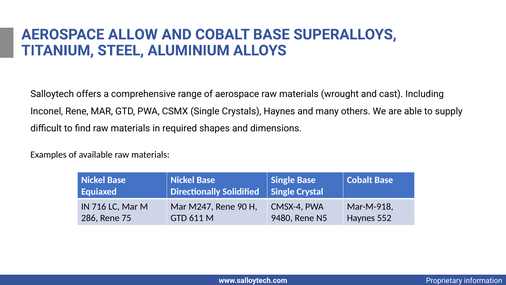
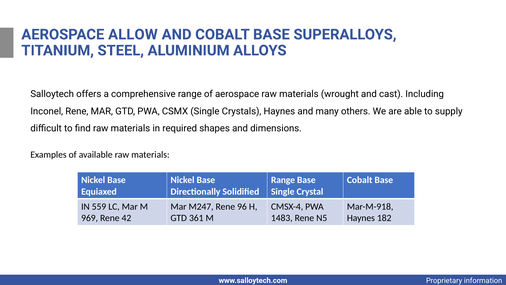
Single: Single -> Range (283, 180)
716: 716 -> 559 (99, 206)
90: 90 -> 96 (242, 206)
286: 286 -> 969 (90, 218)
75: 75 -> 42 (126, 218)
611: 611 -> 361 (196, 218)
9480: 9480 -> 1483 (282, 218)
552: 552 -> 182 (384, 218)
